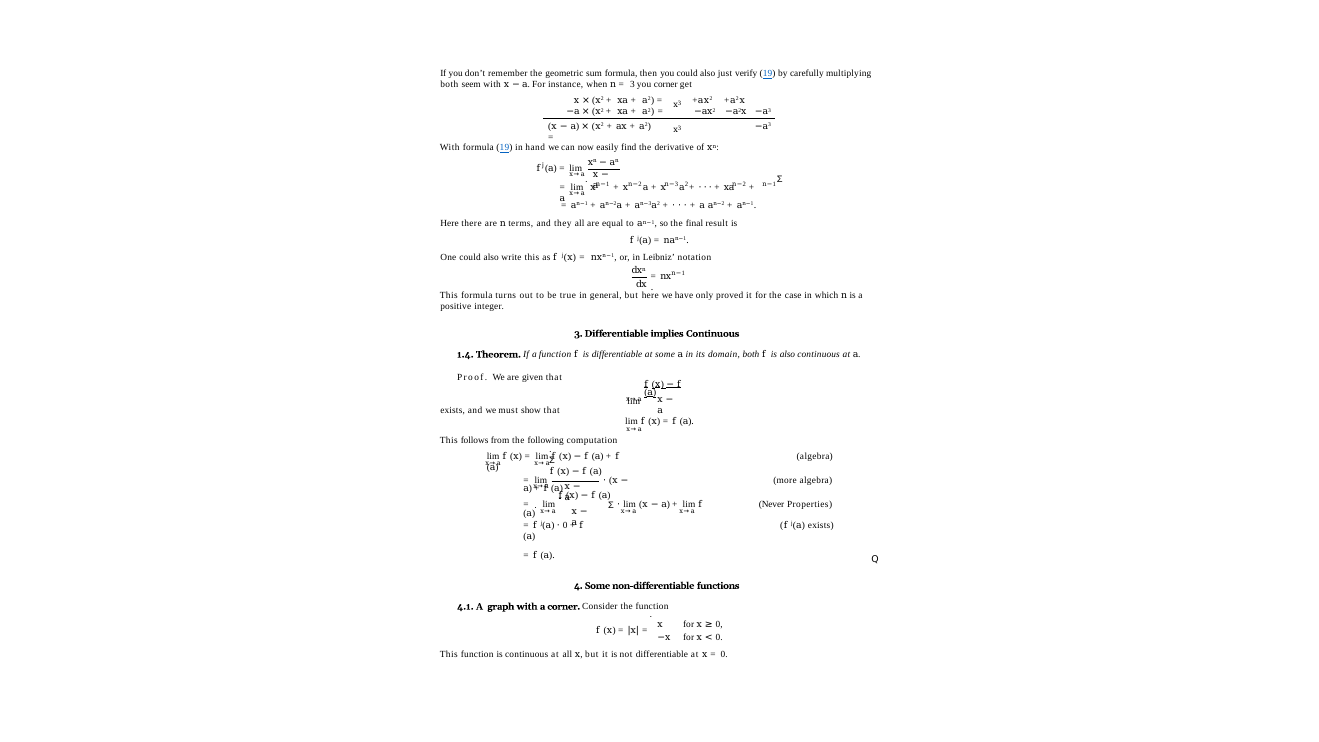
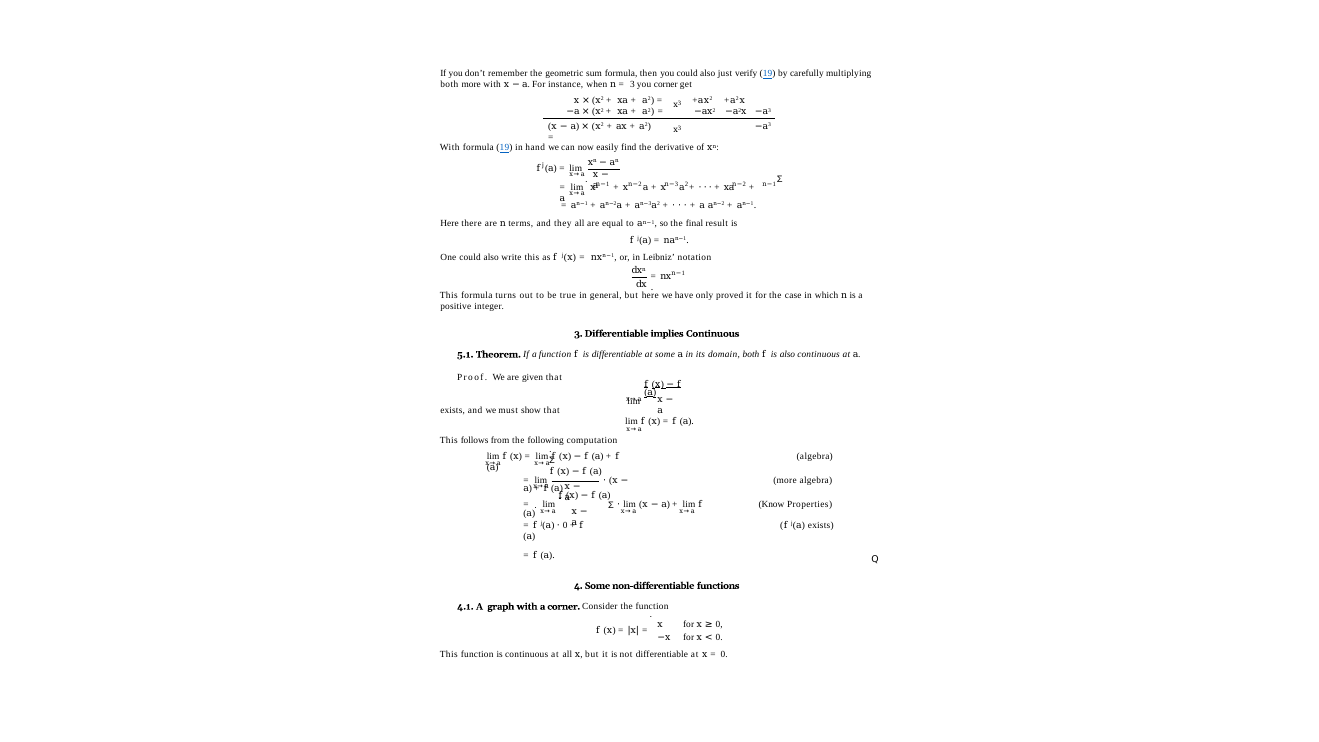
both seem: seem -> more (471, 85)
1.4: 1.4 -> 5.1 (465, 354)
Never: Never -> Know (771, 505)
